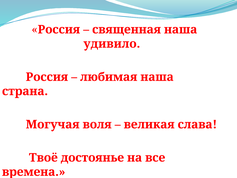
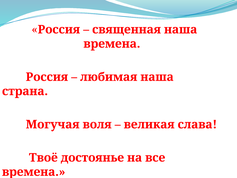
удивило: удивило -> времена (112, 44)
